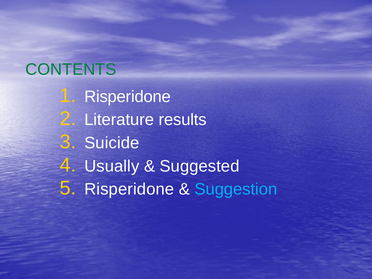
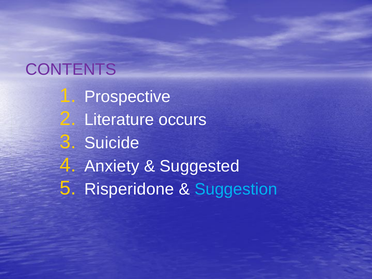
CONTENTS colour: green -> purple (71, 69)
Risperidone: Risperidone -> Prospective (128, 97)
results: results -> occurs (183, 120)
Usually: Usually -> Anxiety (112, 166)
